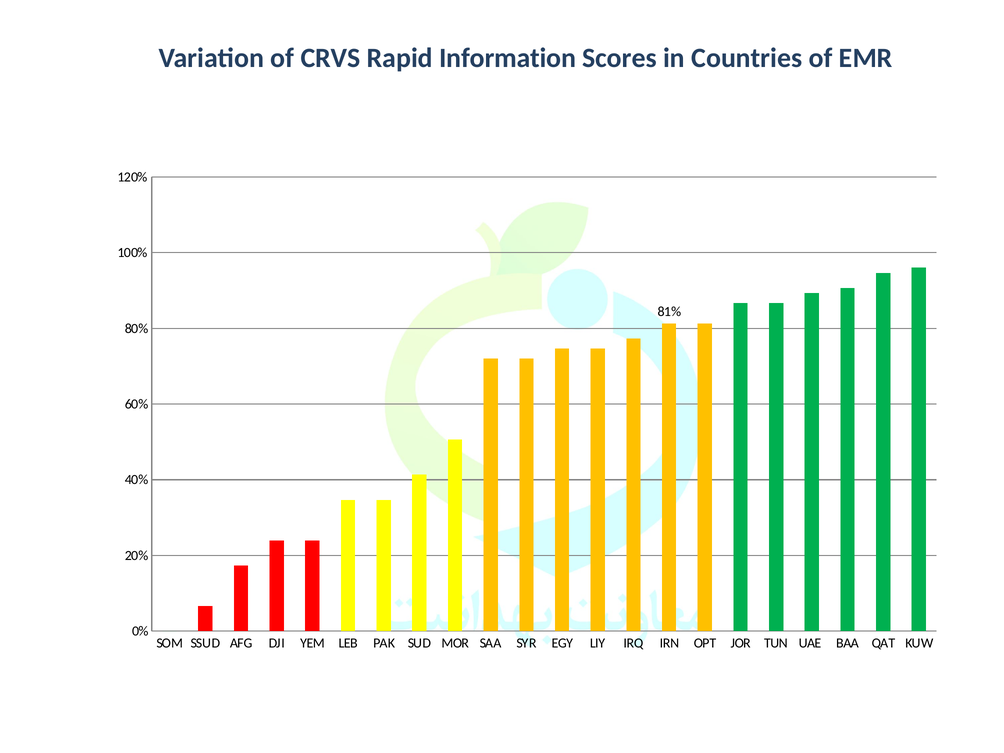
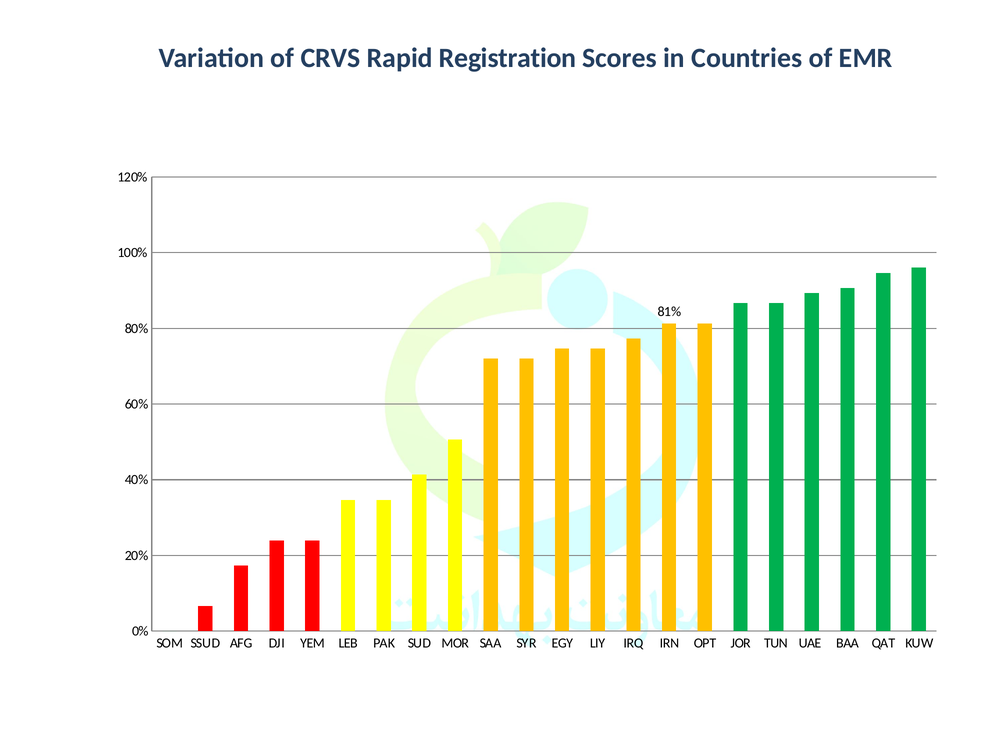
Information: Information -> Registration (508, 58)
